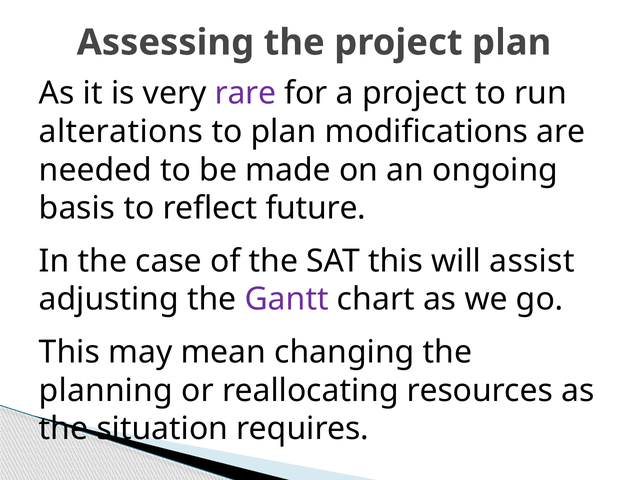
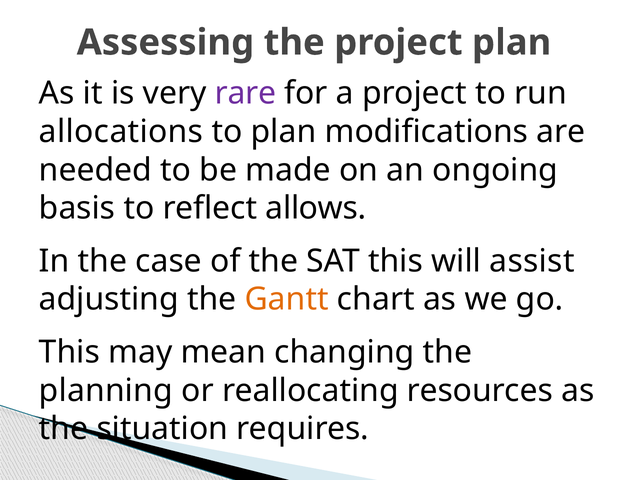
alterations: alterations -> allocations (121, 131)
future: future -> allows (316, 208)
Gantt colour: purple -> orange (287, 299)
